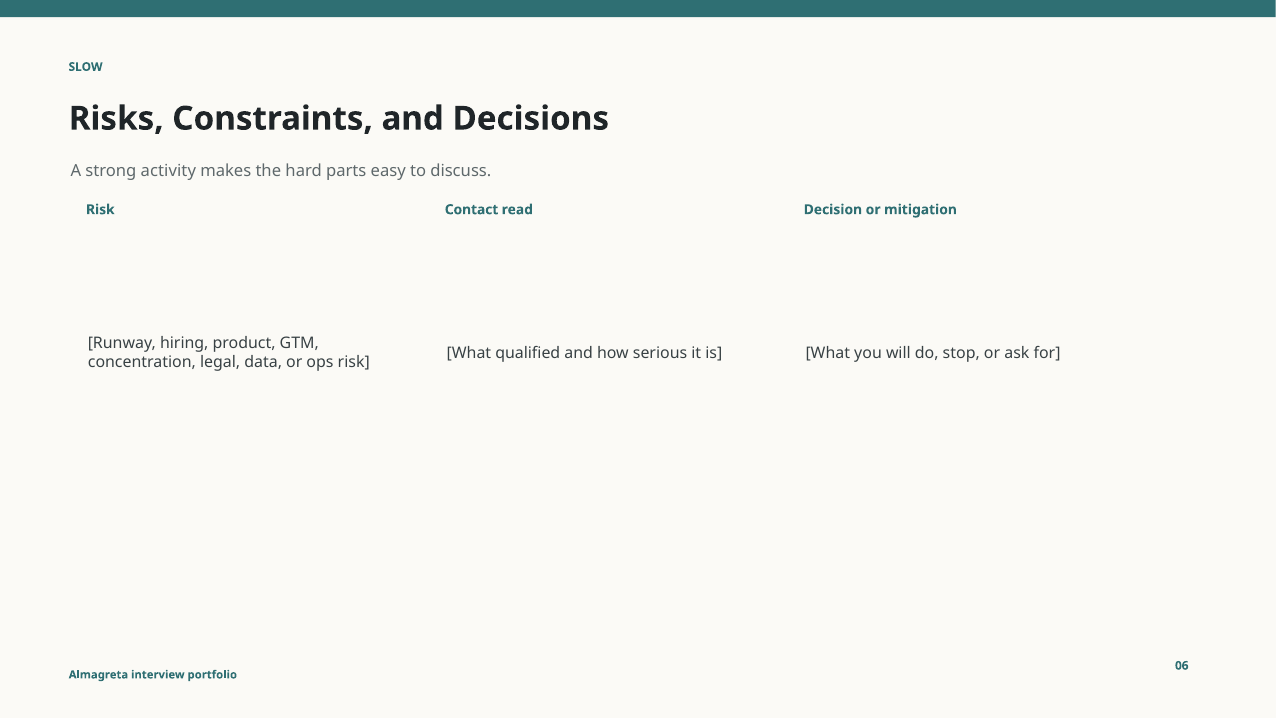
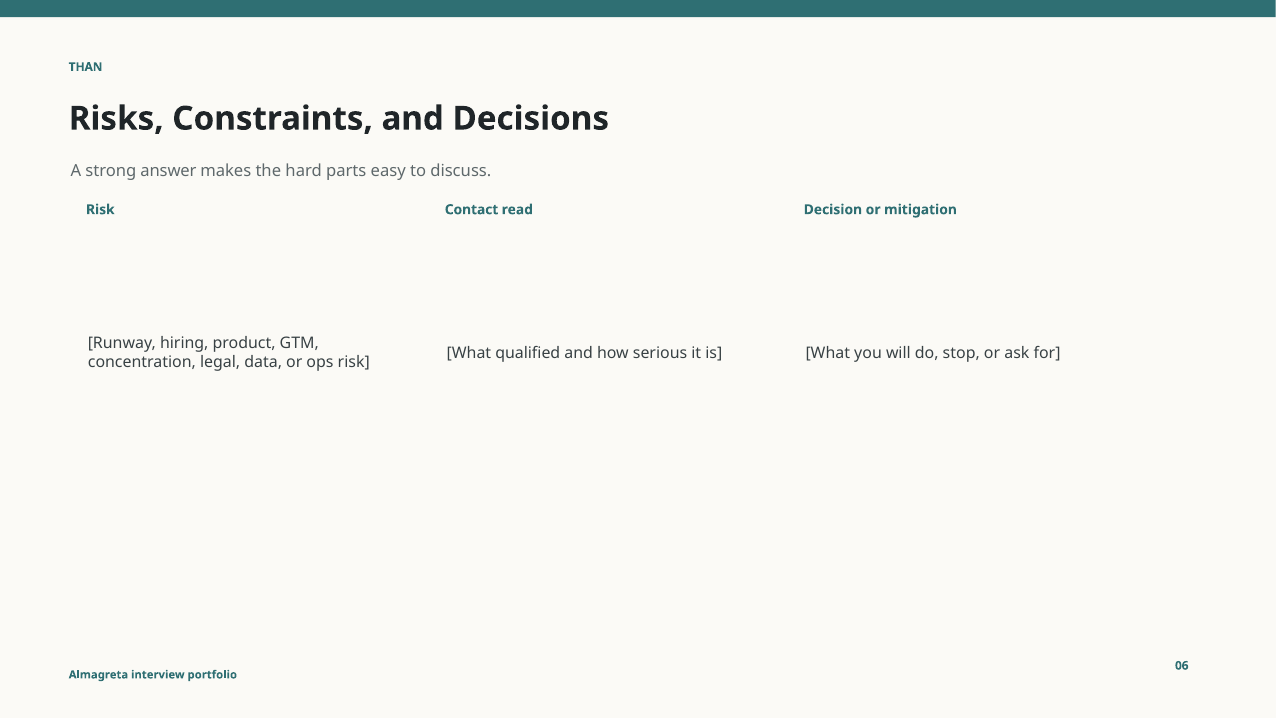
SLOW: SLOW -> THAN (86, 67)
activity: activity -> answer (168, 171)
